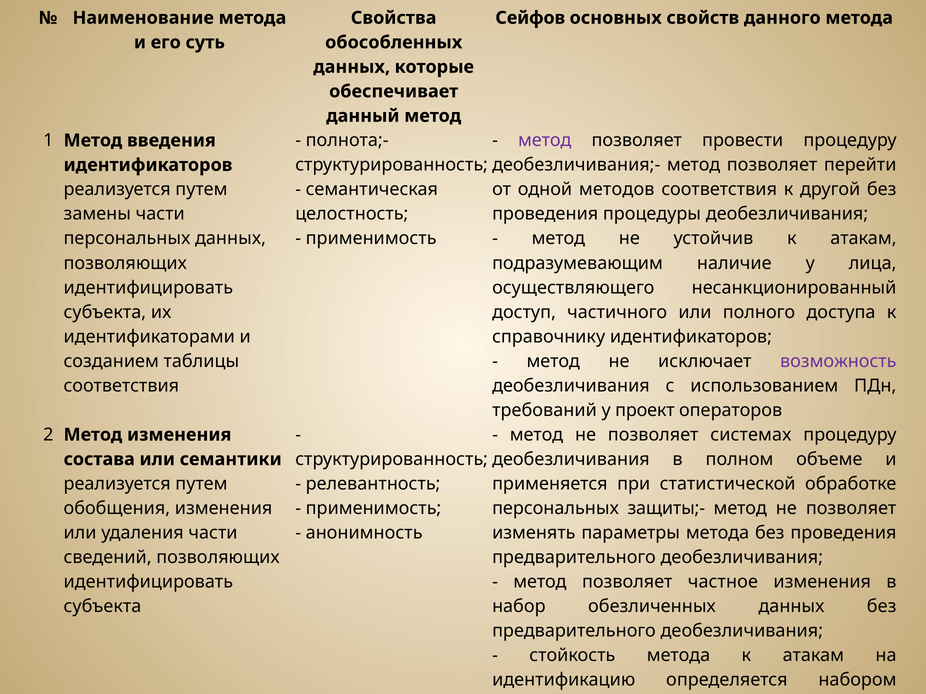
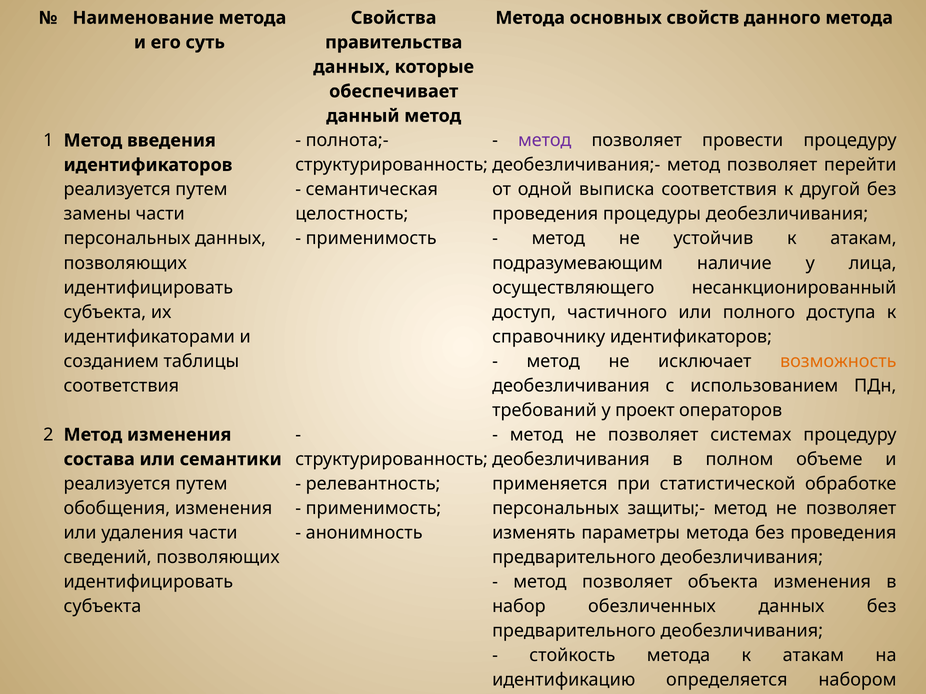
Сейфов: Сейфов -> Метода (530, 18)
обособленных: обособленных -> правительства (394, 42)
методов: методов -> выписка (617, 190)
возможность colour: purple -> orange (838, 361)
частное: частное -> объекта (723, 582)
